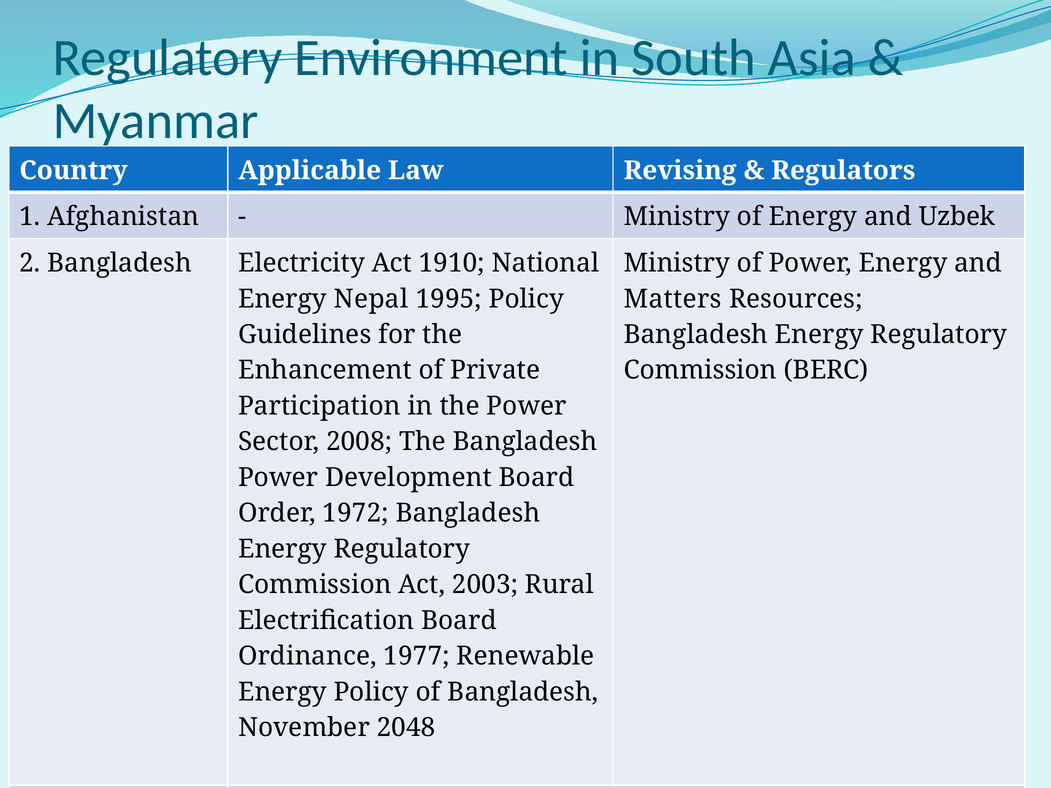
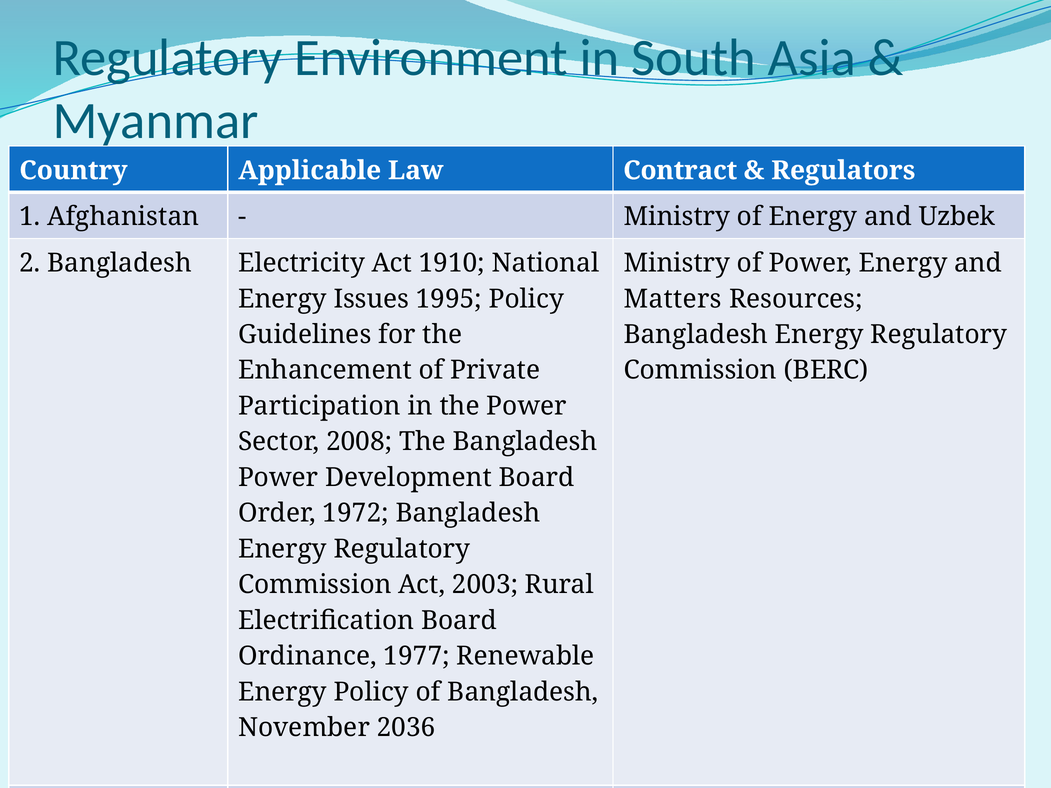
Revising: Revising -> Contract (680, 171)
Nepal: Nepal -> Issues (371, 299)
2048: 2048 -> 2036 (406, 728)
